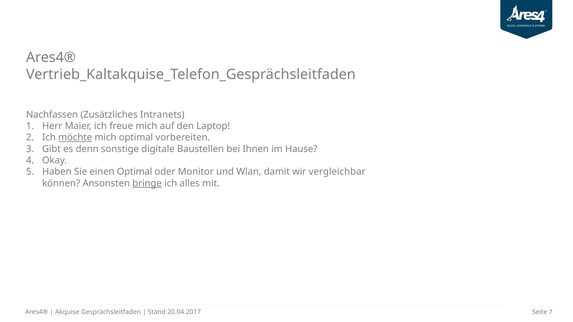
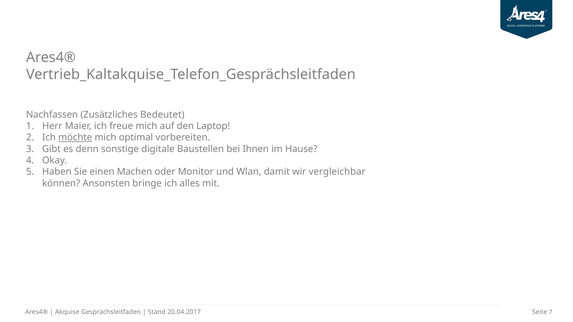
Intranets: Intranets -> Bedeutet (162, 115)
einen Optimal: Optimal -> Machen (135, 172)
bringe underline: present -> none (147, 183)
